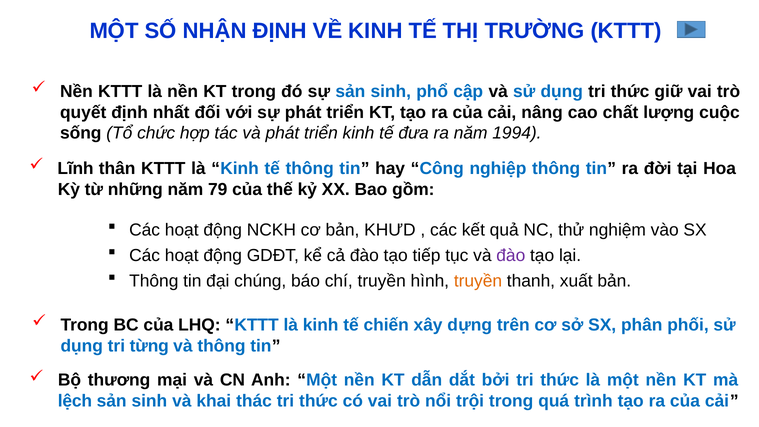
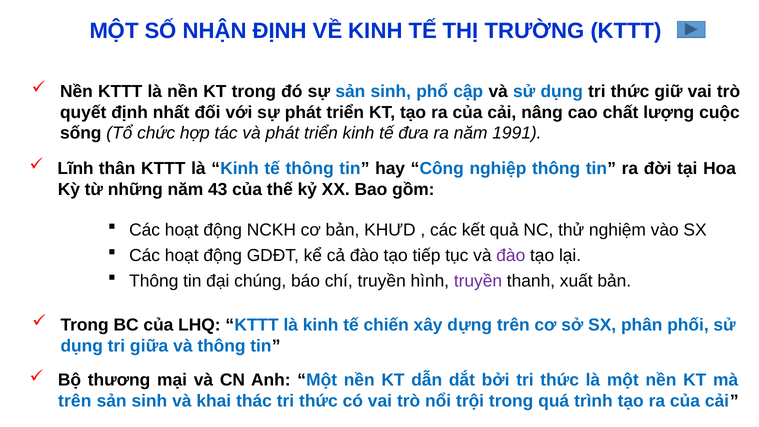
1994: 1994 -> 1991 (517, 133)
79: 79 -> 43 (218, 189)
truyền colour: orange -> purple (478, 281)
từng: từng -> giữa (149, 346)
lệch: lệch -> trên (75, 401)
